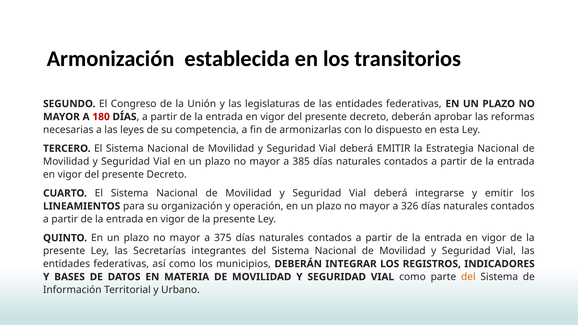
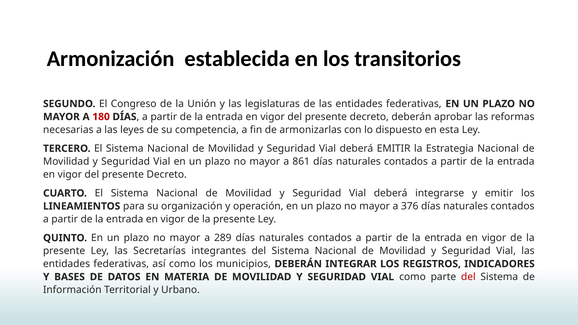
385: 385 -> 861 (301, 162)
326: 326 -> 376 (410, 206)
375: 375 -> 289 (223, 238)
del colour: orange -> red (468, 277)
